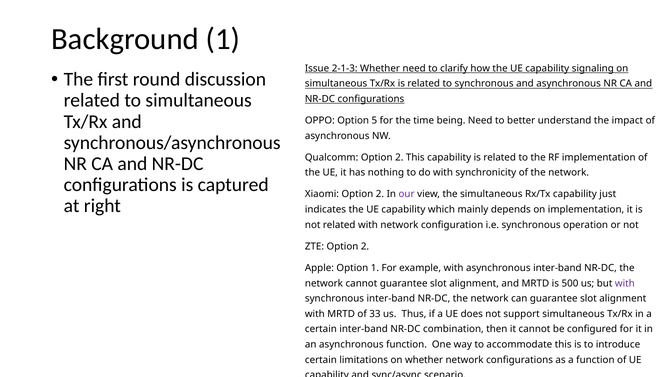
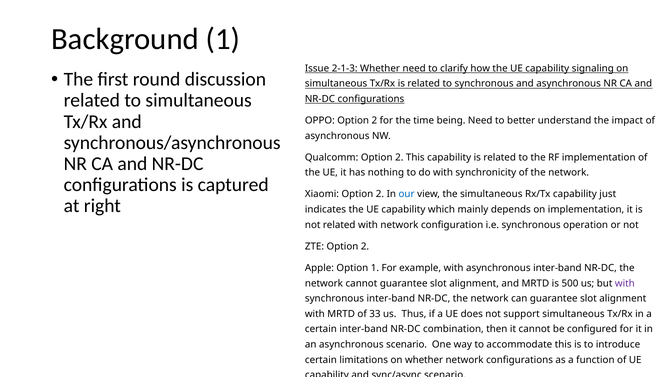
OPPO Option 5: 5 -> 2 (374, 121)
our colour: purple -> blue (407, 194)
asynchronous function: function -> scenario (407, 345)
